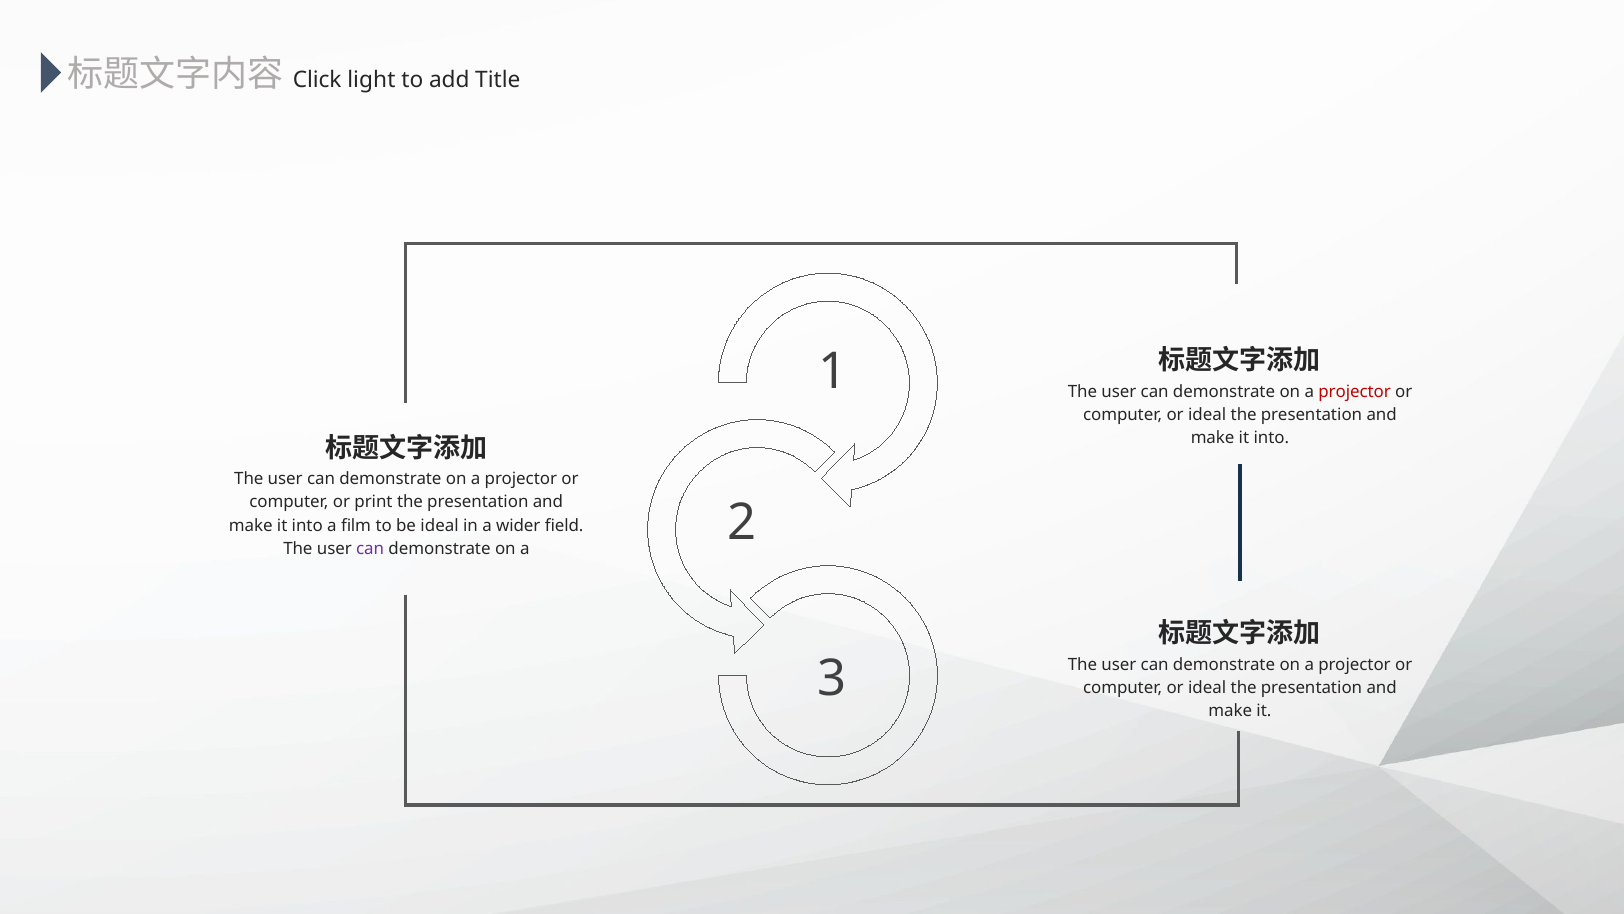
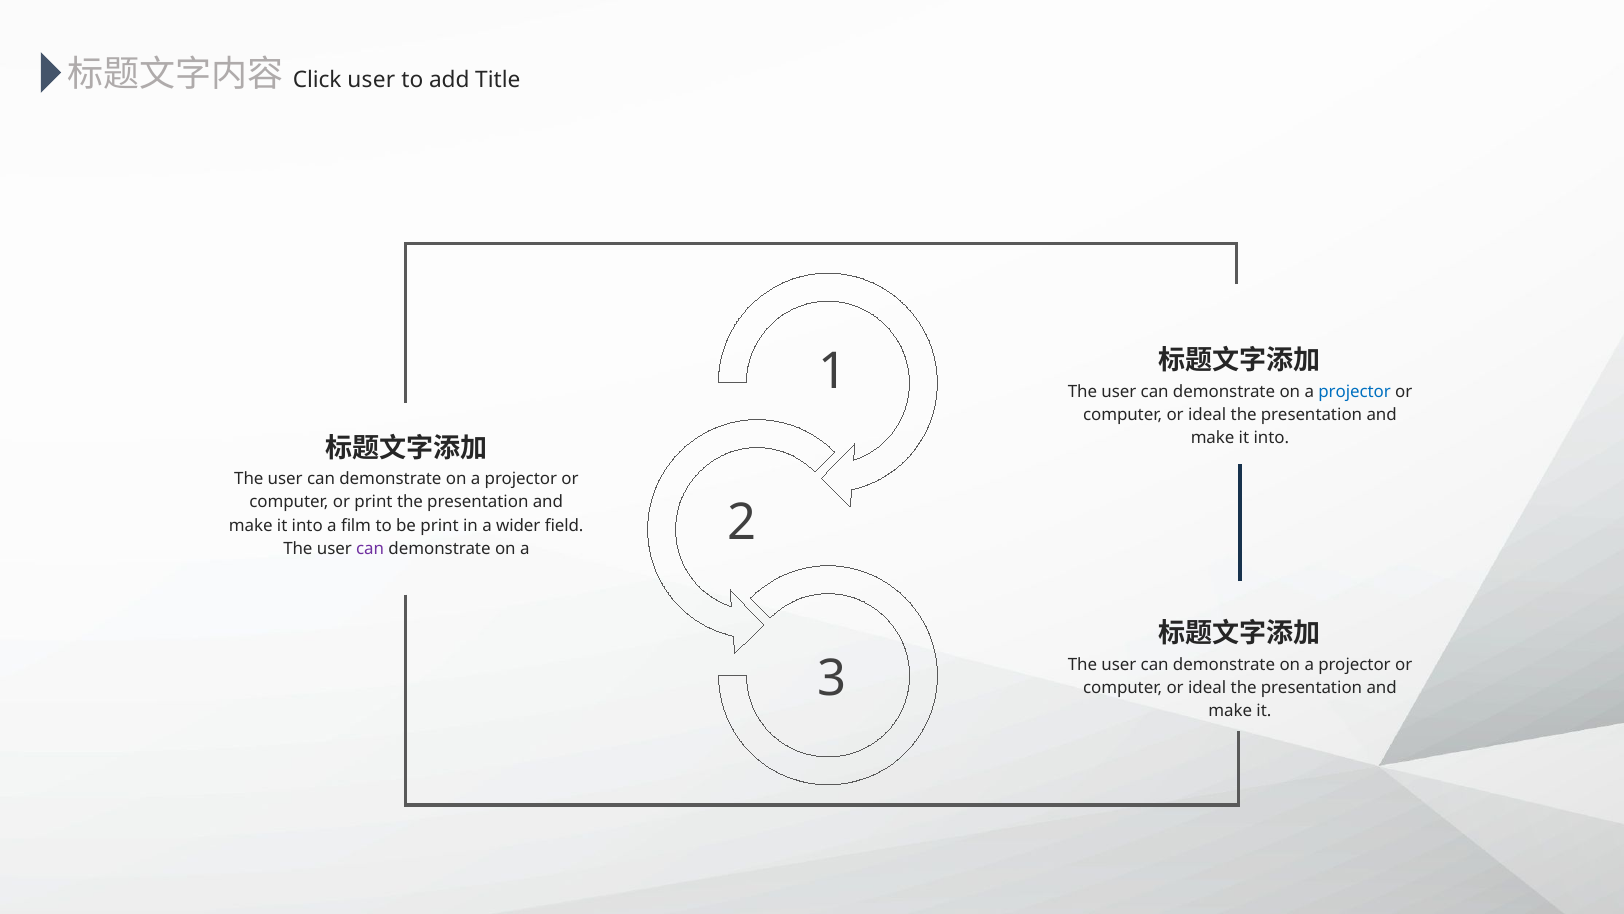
Click light: light -> user (371, 80)
projector colour: red -> blue (1355, 392)
be ideal: ideal -> print (440, 525)
